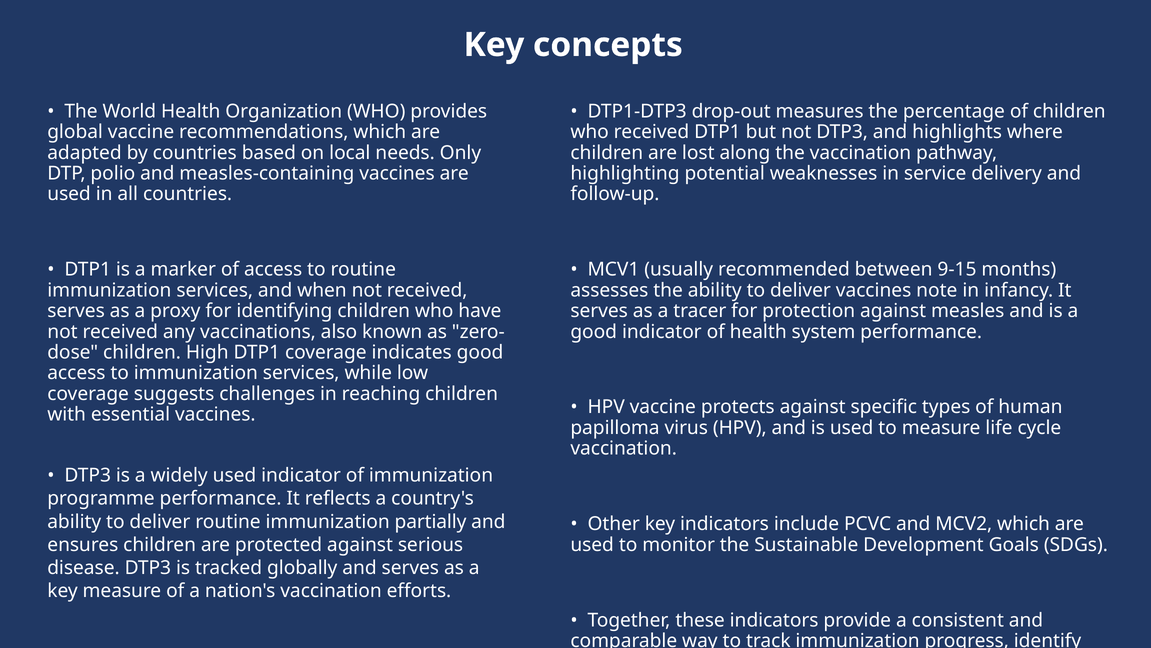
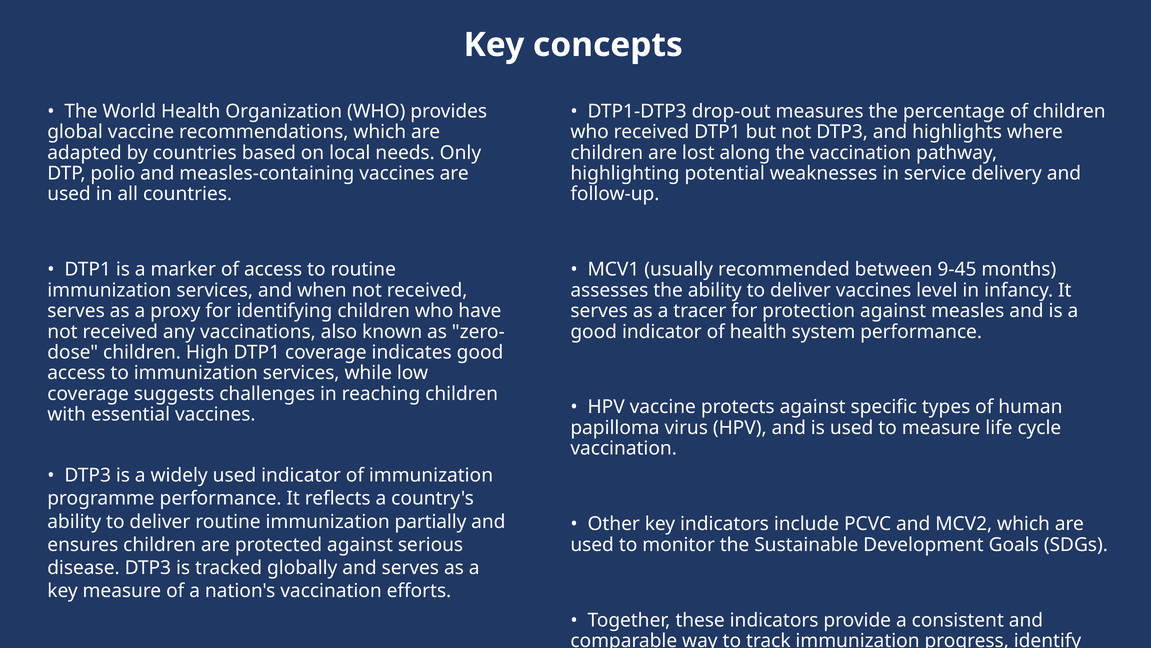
9-15: 9-15 -> 9-45 (957, 269)
note: note -> level (937, 290)
